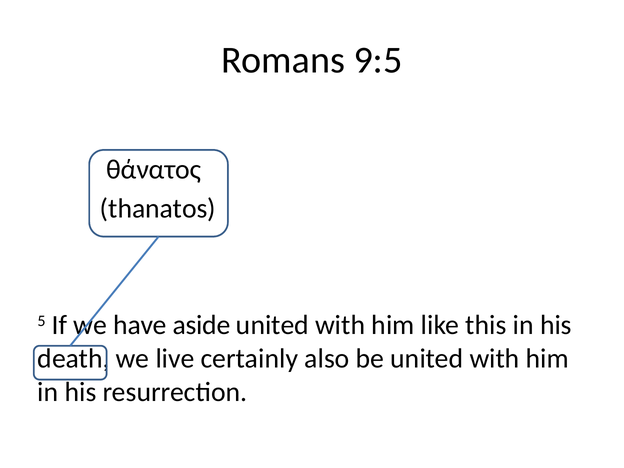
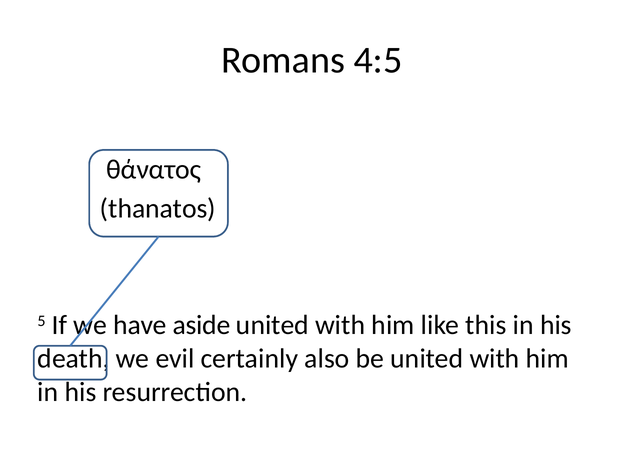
9:5: 9:5 -> 4:5 (378, 60)
live: live -> evil (175, 359)
